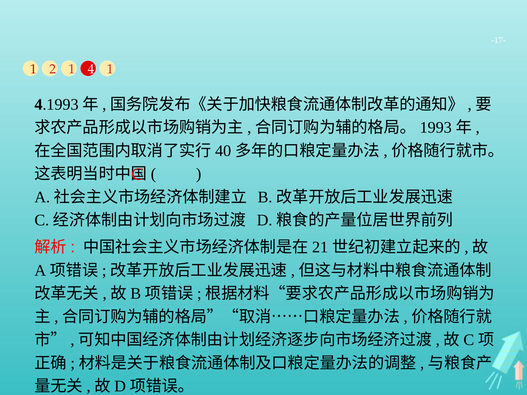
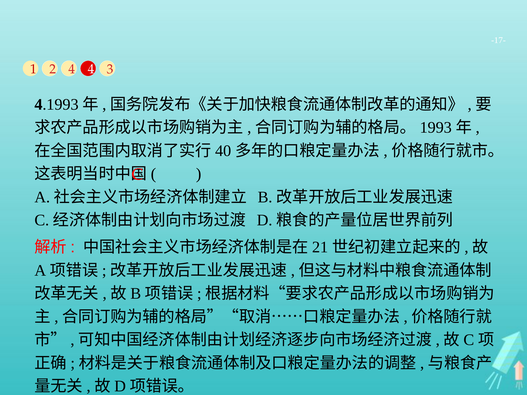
2 1: 1 -> 4 (72, 69)
4 1: 1 -> 3 (110, 69)
